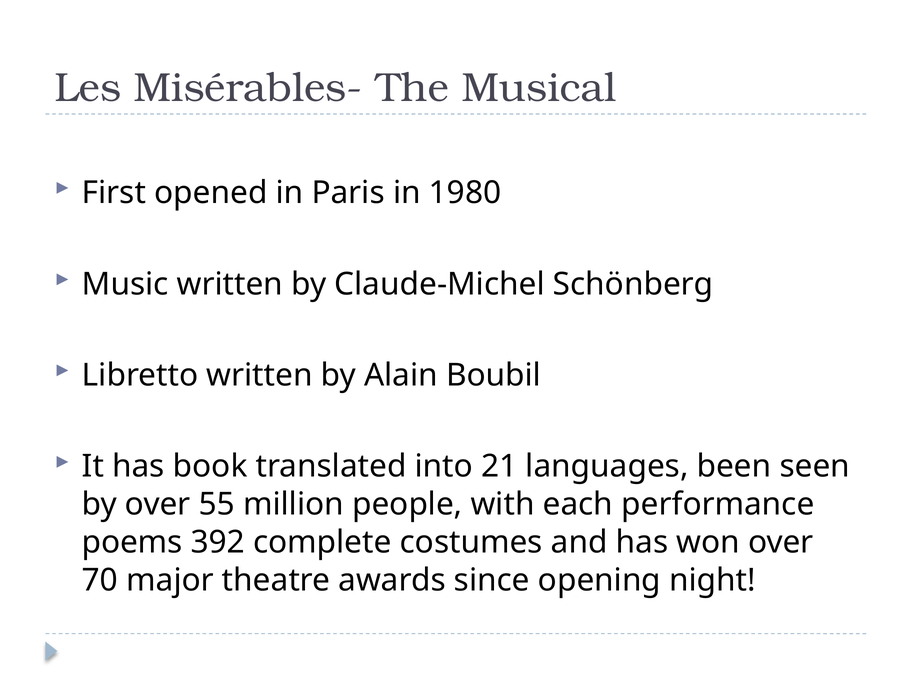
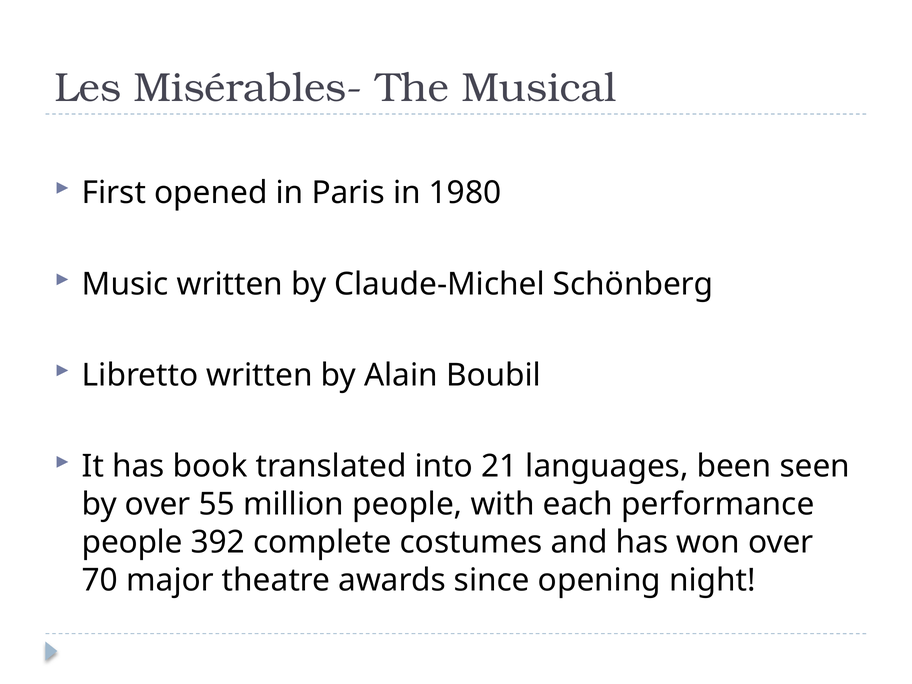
poems: poems -> people (132, 542)
